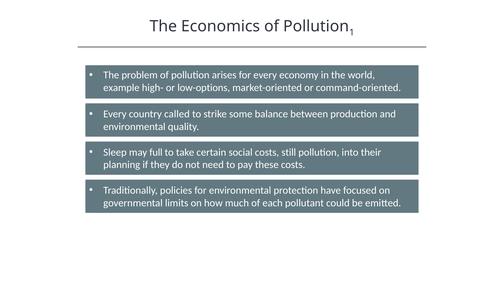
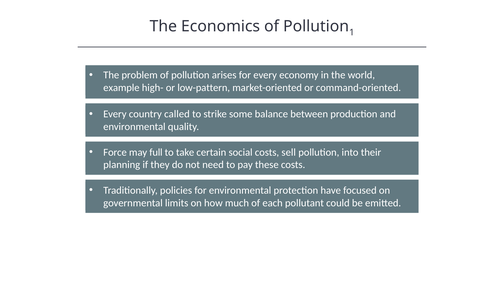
low-options: low-options -> low-pattern (204, 88)
Sleep: Sleep -> Force (115, 153)
still: still -> sell (289, 153)
